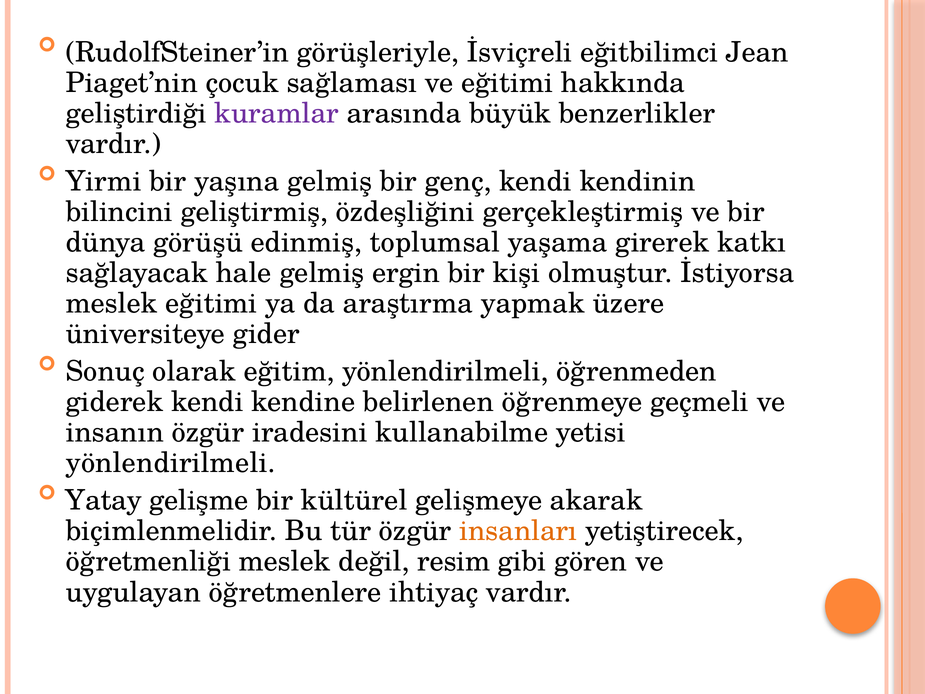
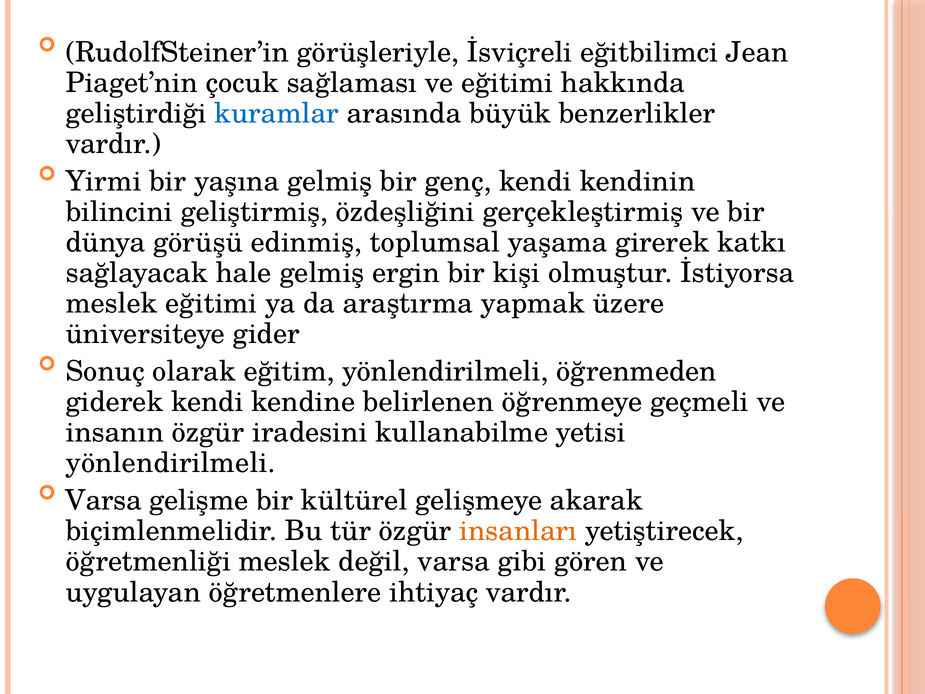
kuramlar colour: purple -> blue (277, 113)
Yatay: Yatay -> Varsa (104, 500)
değil resim: resim -> varsa (454, 561)
